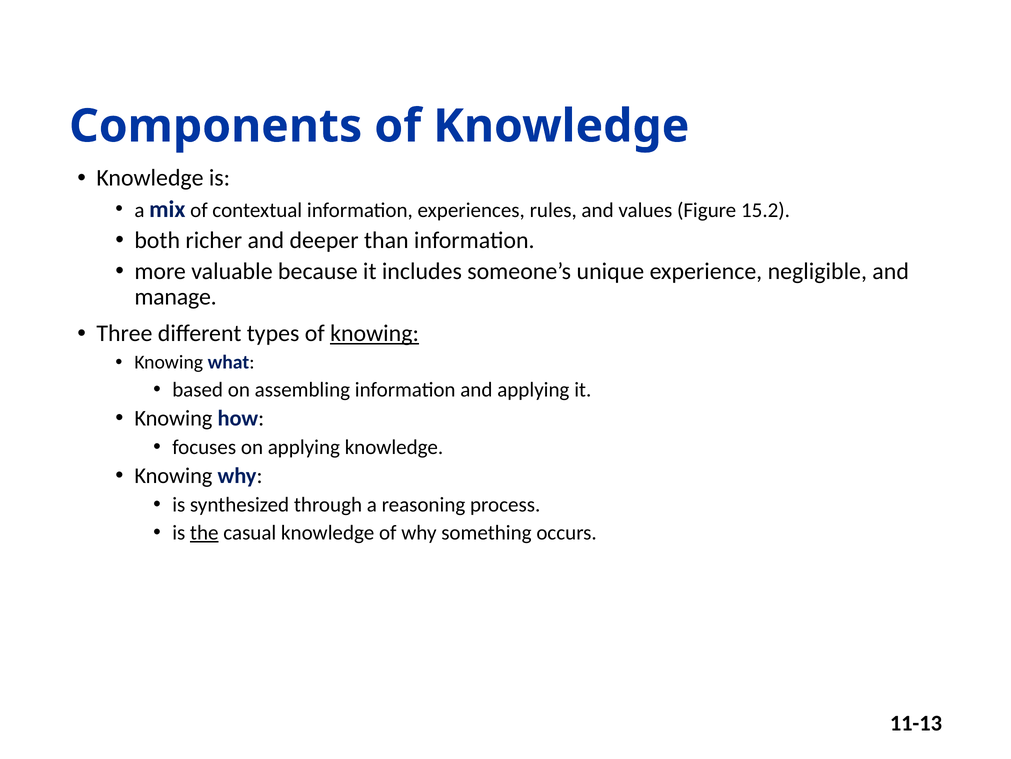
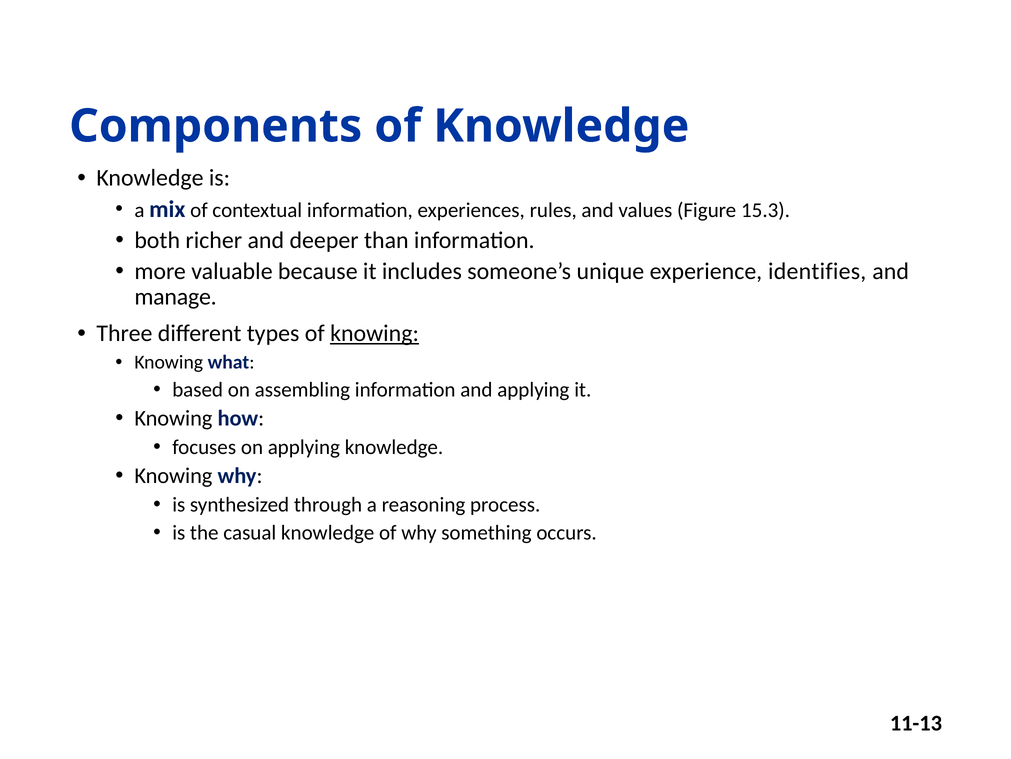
15.2: 15.2 -> 15.3 (766, 210)
negligible: negligible -> identifies (817, 271)
the underline: present -> none (204, 532)
